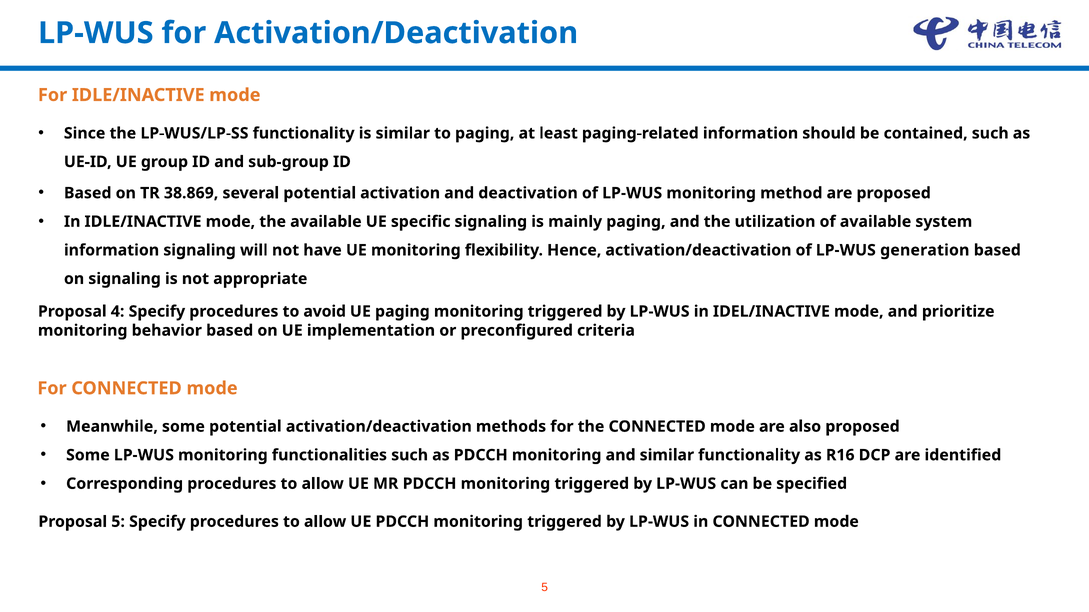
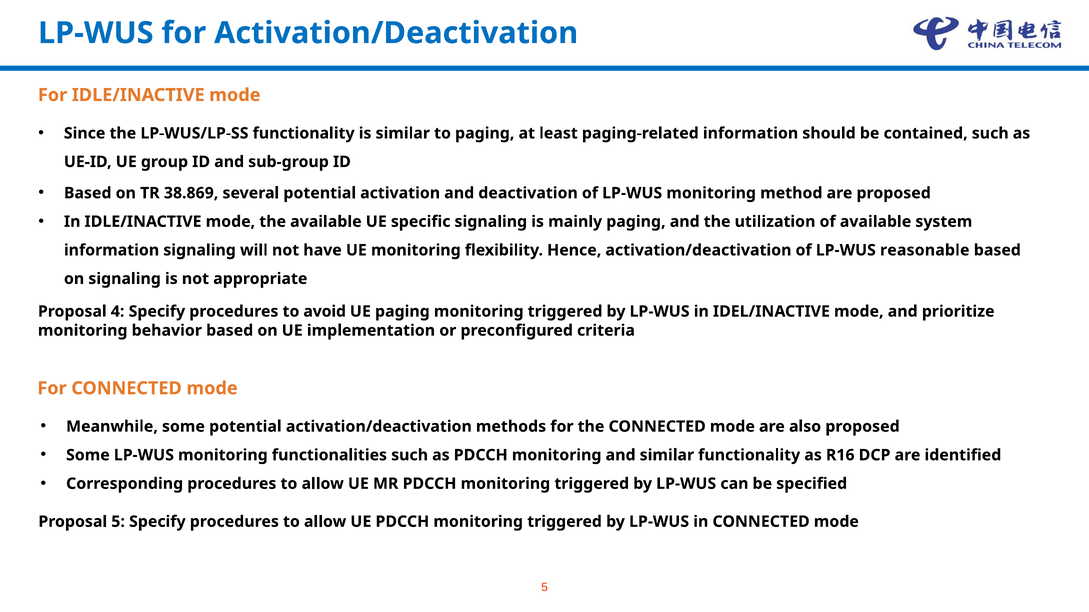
generation: generation -> reasonable (925, 250)
